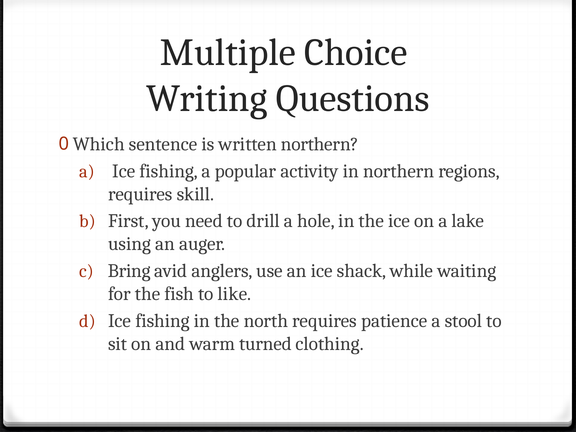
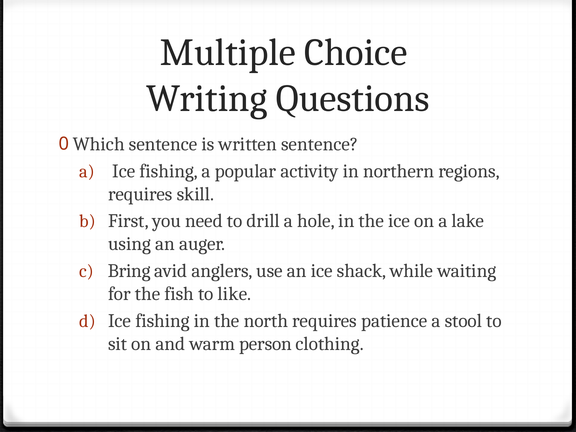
written northern: northern -> sentence (320, 144)
turned: turned -> person (265, 344)
